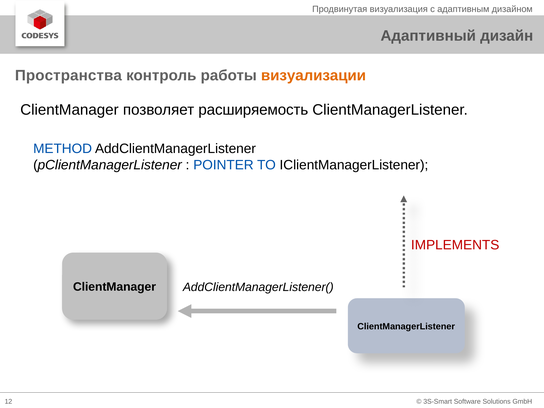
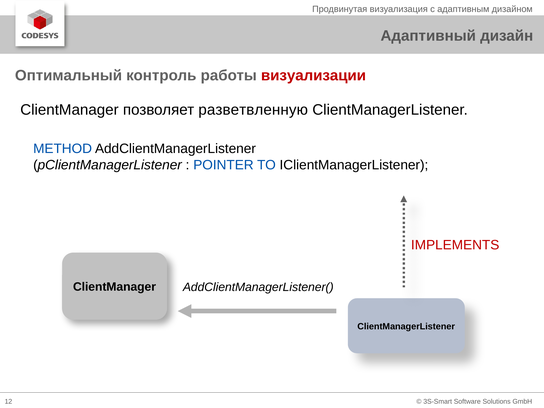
Пространства: Пространства -> Оптимальный (69, 75)
визуализации colour: orange -> red (313, 75)
расширяемость: расширяемость -> разветвленную (253, 110)
